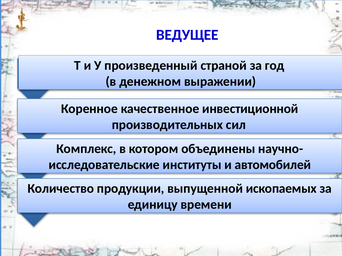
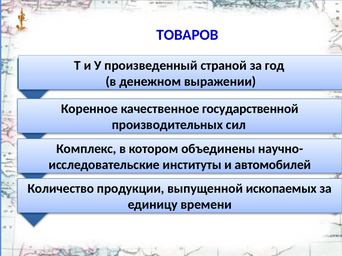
ВЕДУЩЕЕ: ВЕДУЩЕЕ -> ТОВАРОВ (187, 35)
инвестиционной: инвестиционной -> государственной (250, 109)
